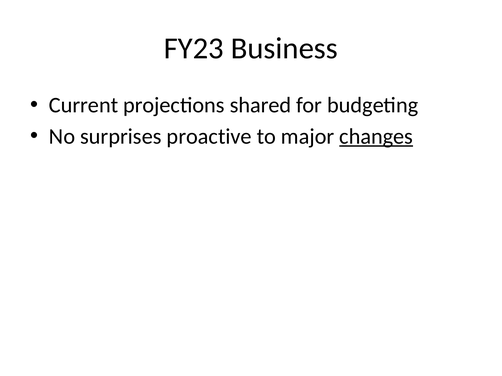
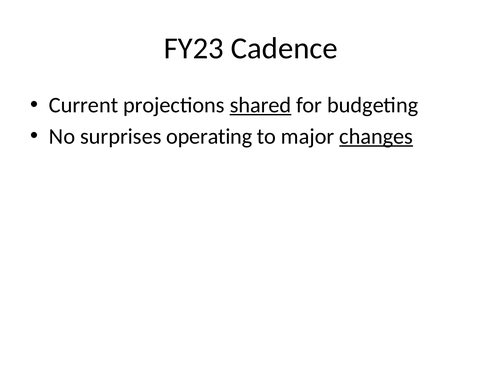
Business: Business -> Cadence (284, 49)
shared underline: none -> present (260, 105)
proactive: proactive -> operating (209, 137)
